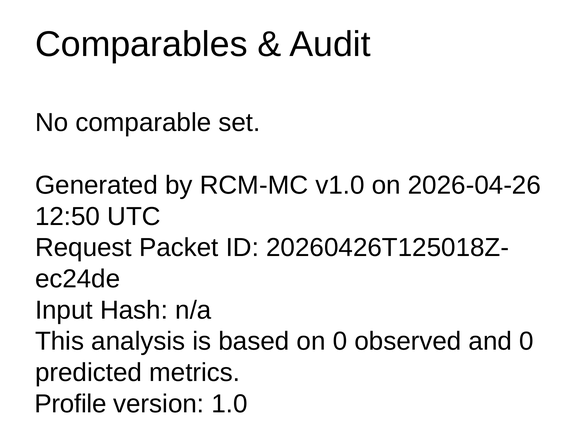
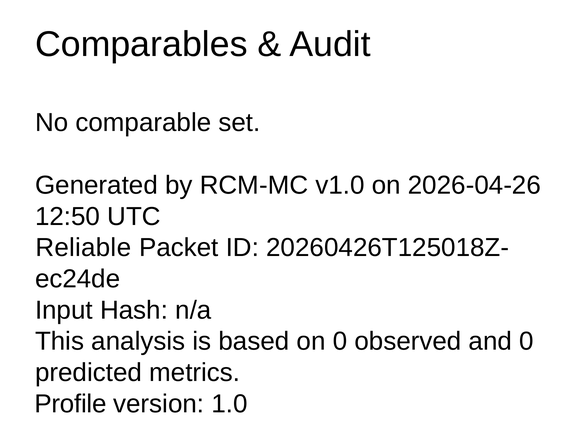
Request: Request -> Reliable (83, 248)
